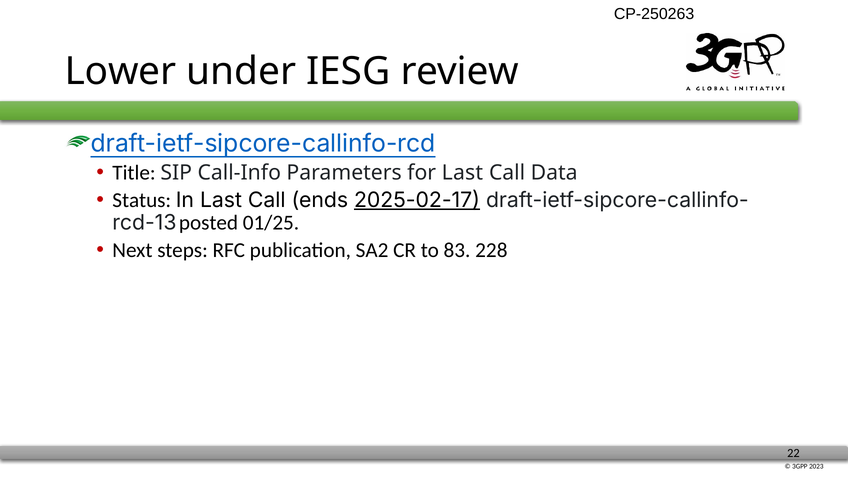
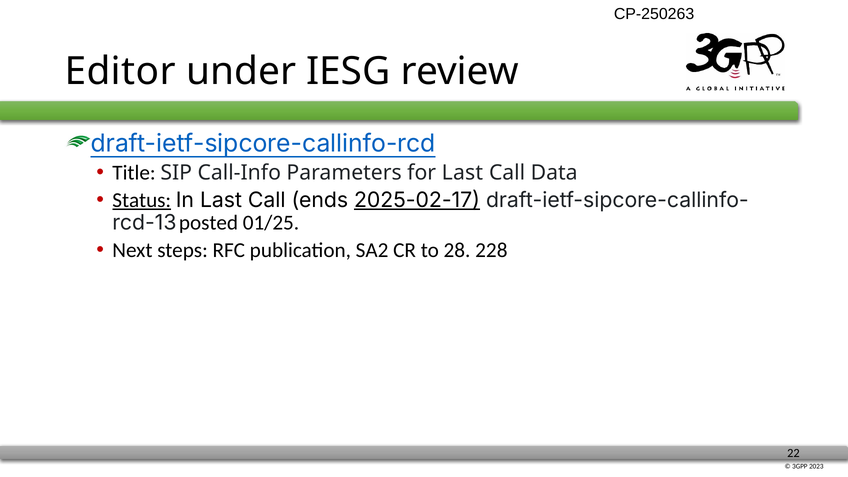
Lower: Lower -> Editor (120, 71)
Status underline: none -> present (142, 200)
83: 83 -> 28 (457, 250)
